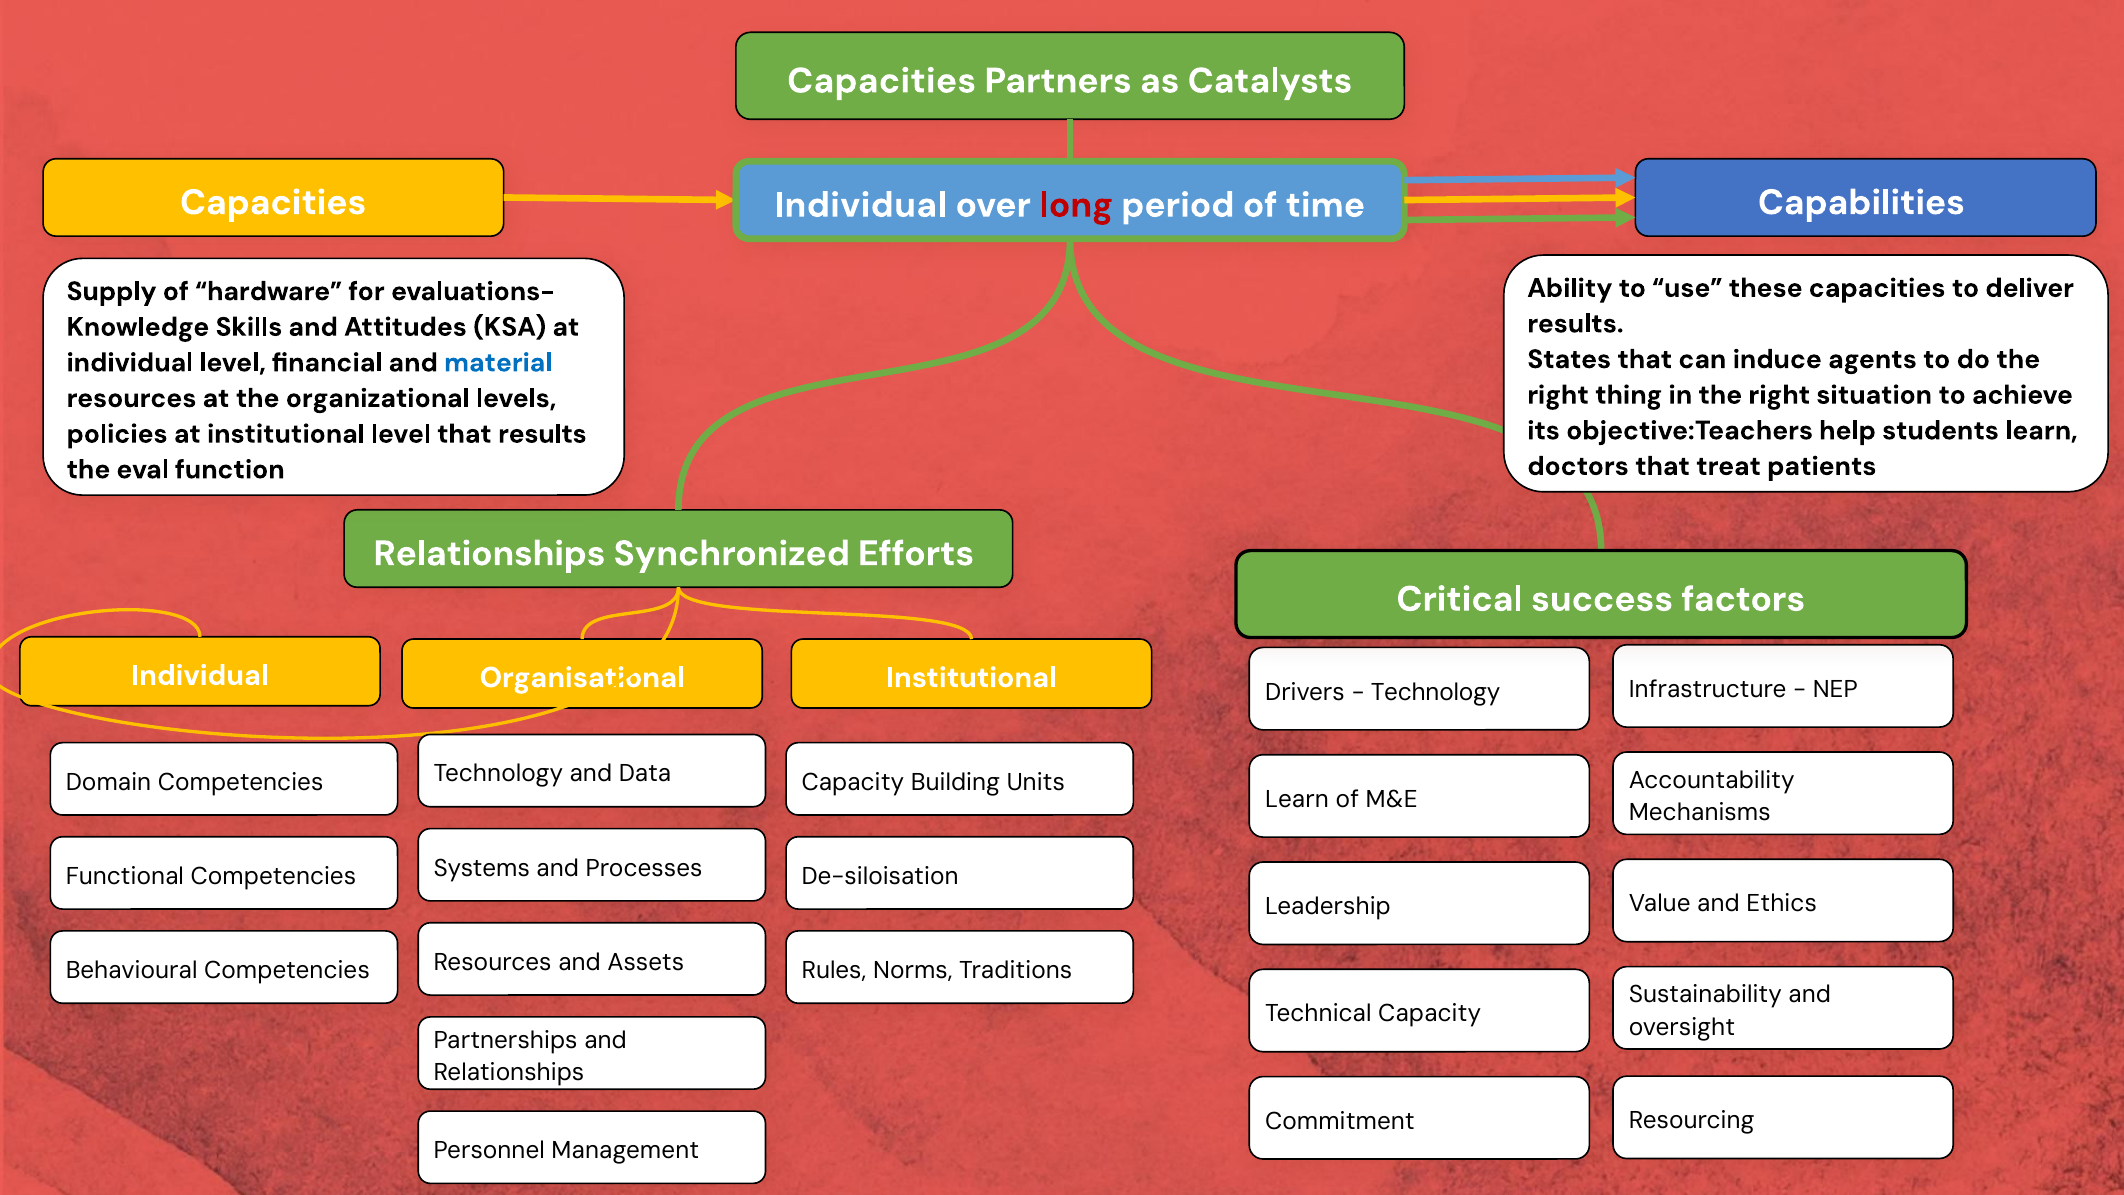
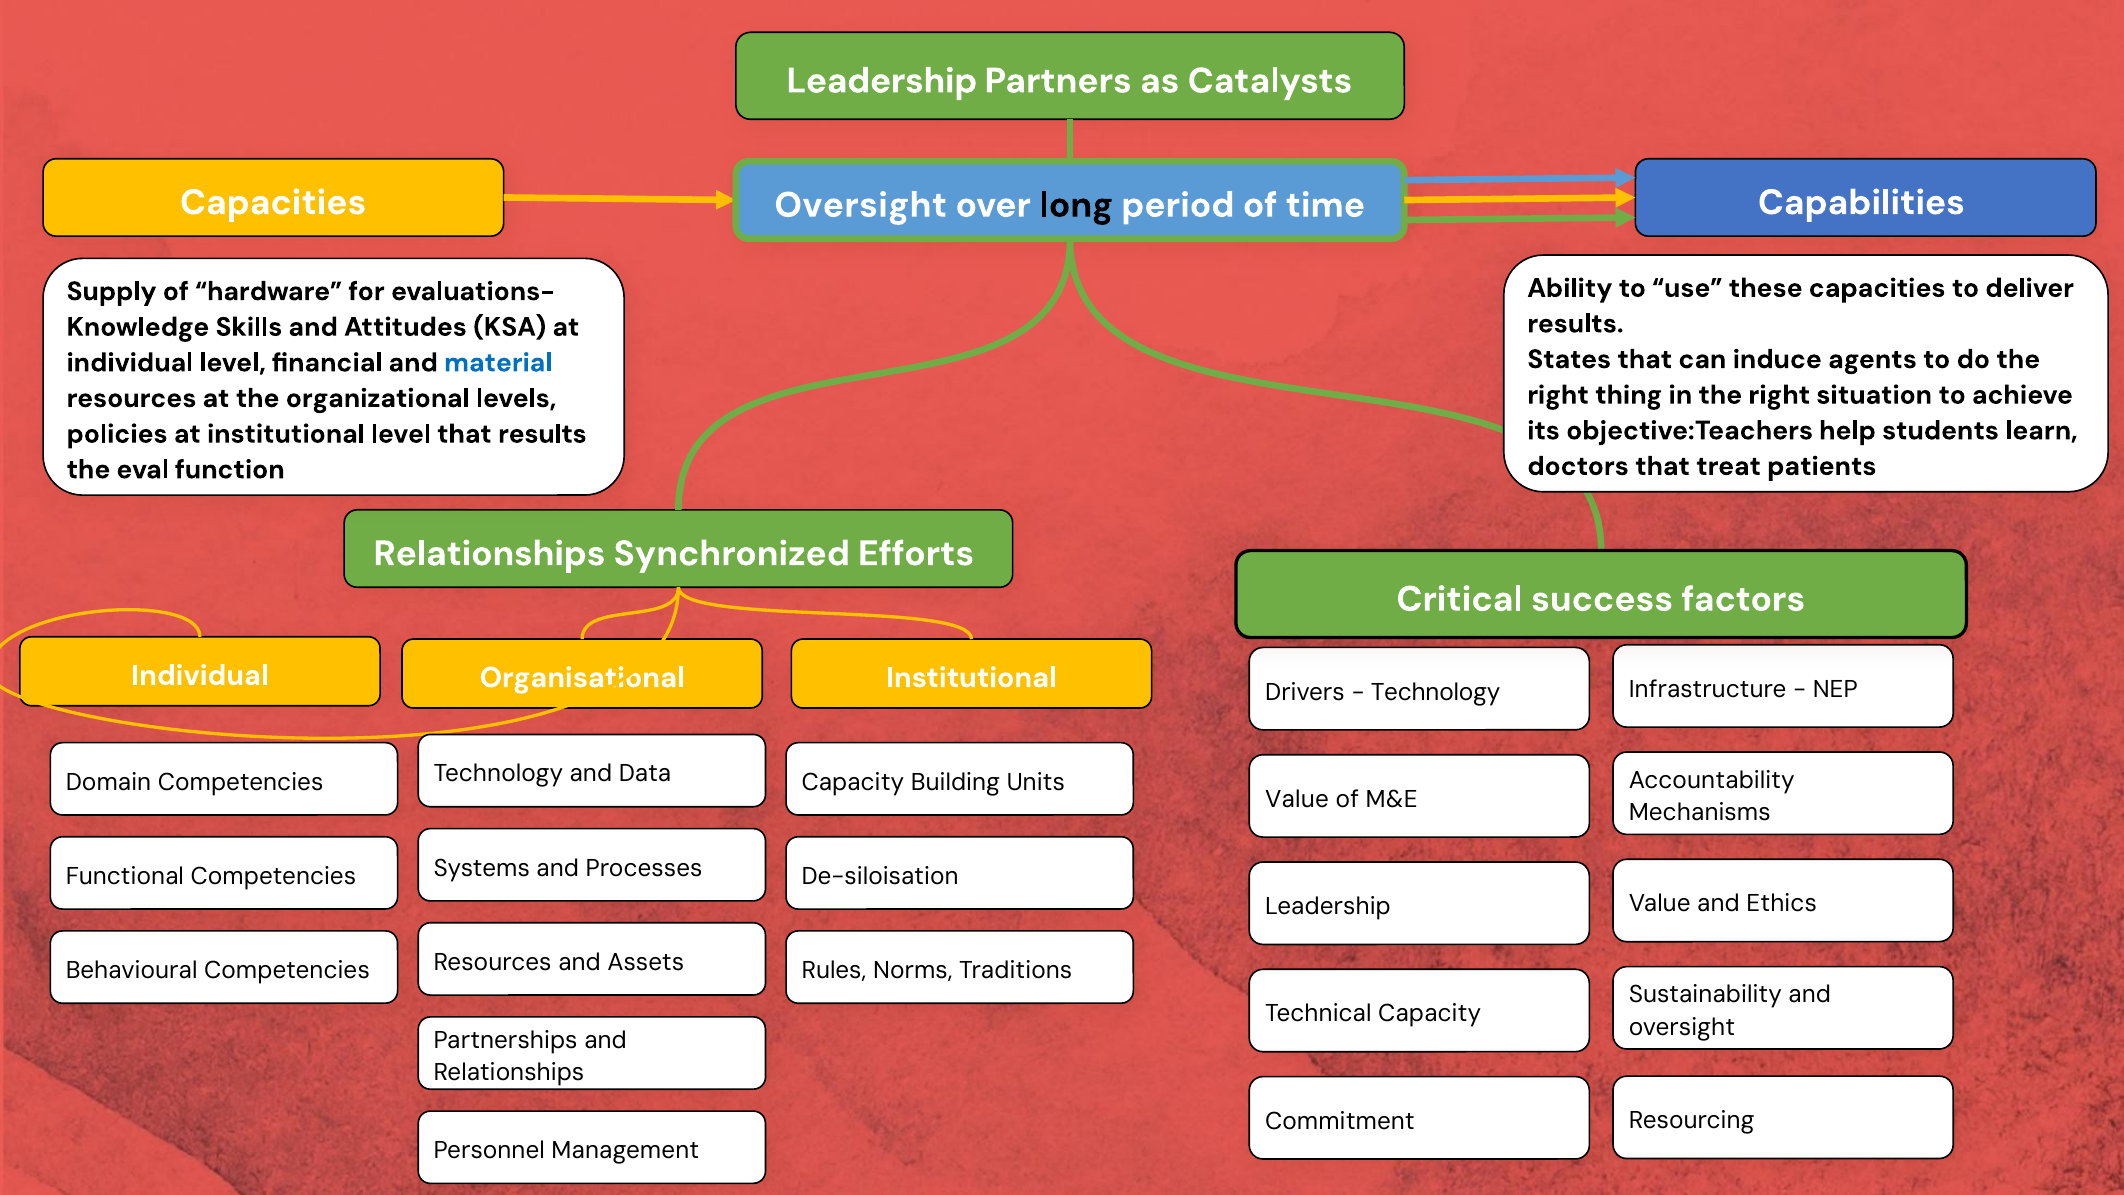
Capacities: Capacities -> Leadership (882, 81)
Individual: Individual -> Oversight (861, 205)
long colour: red -> black (1076, 205)
Learn: Learn -> Value (1297, 799)
